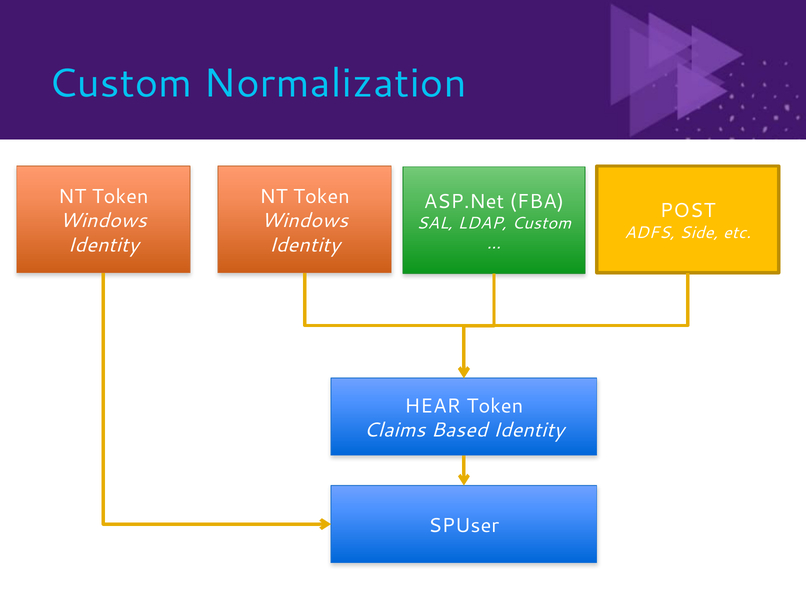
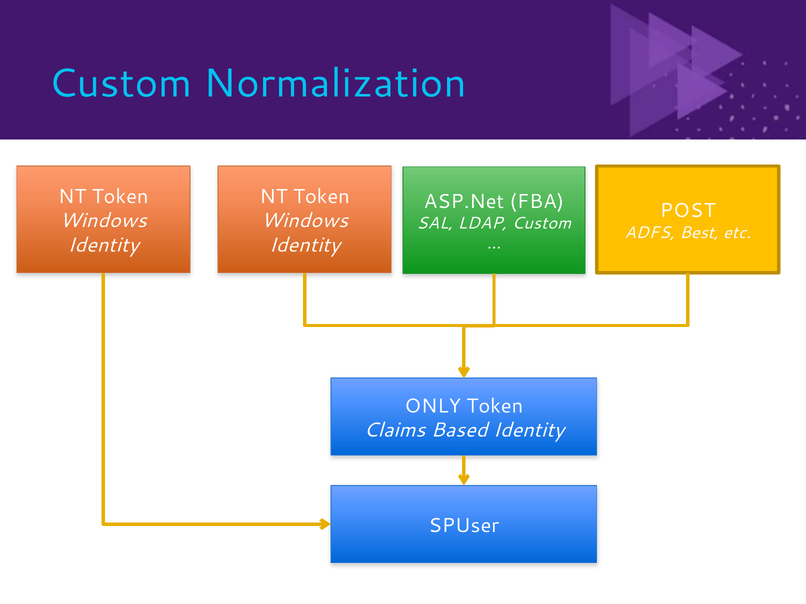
Side: Side -> Best (699, 233)
HEAR: HEAR -> ONLY (433, 406)
